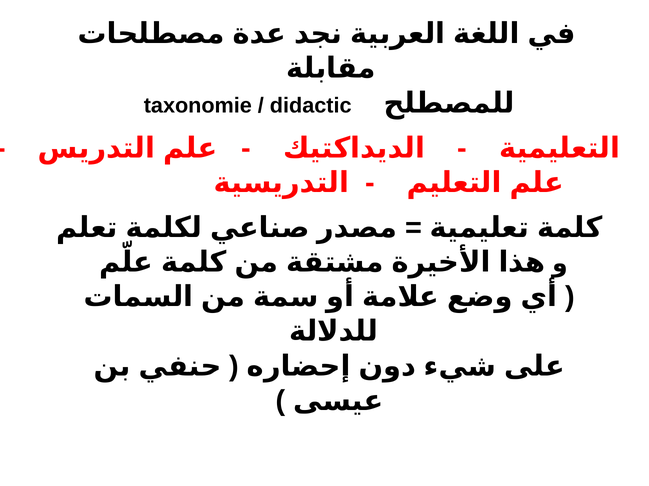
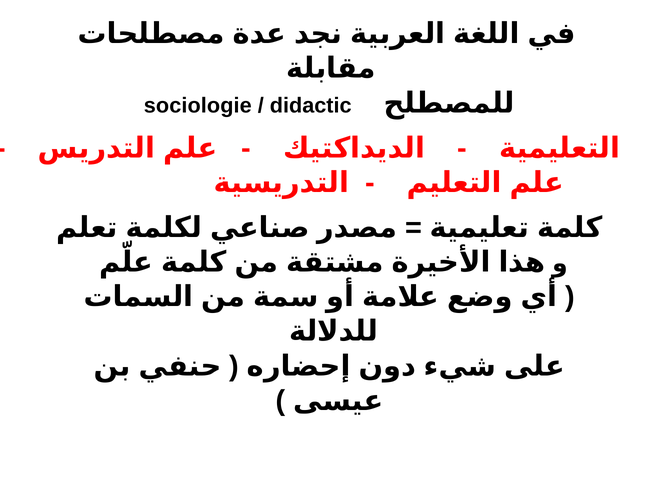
taxonomie: taxonomie -> sociologie (198, 106)
